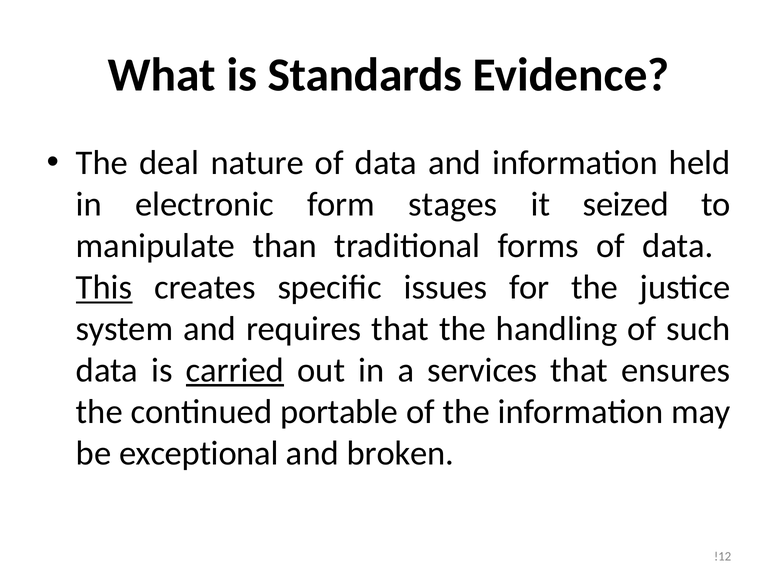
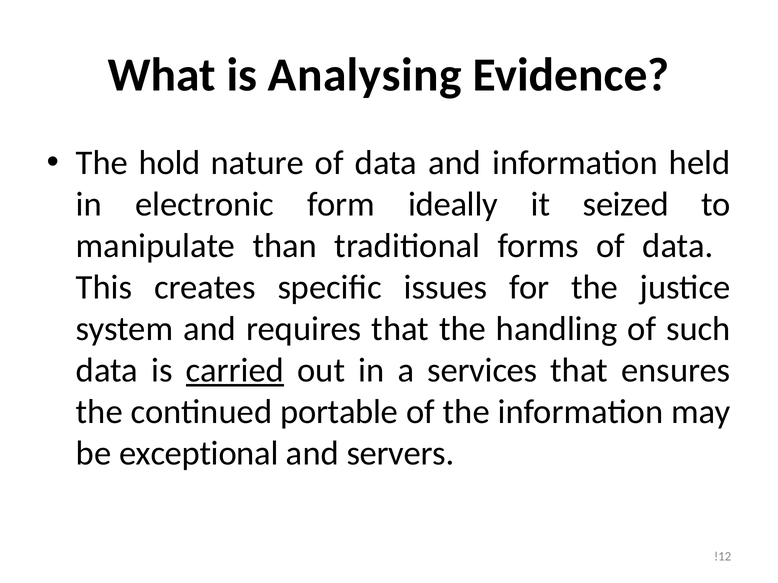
Standards: Standards -> Analysing (365, 75)
deal: deal -> hold (170, 163)
stages: stages -> ideally (453, 205)
This underline: present -> none (104, 288)
broken: broken -> servers (400, 454)
